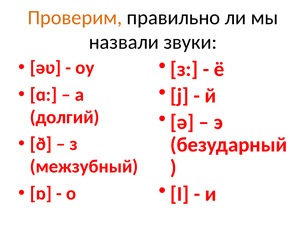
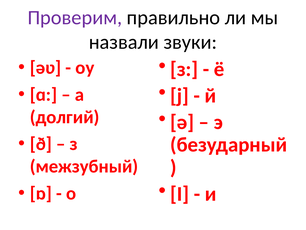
Проверим colour: orange -> purple (75, 17)
